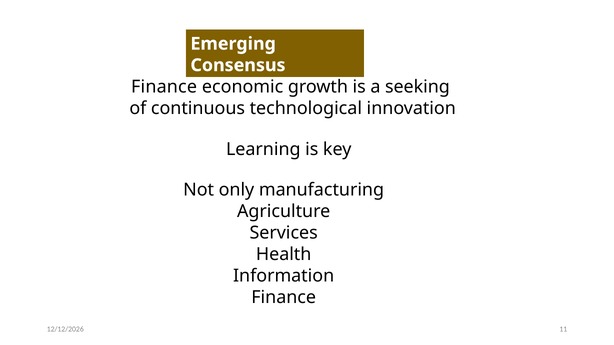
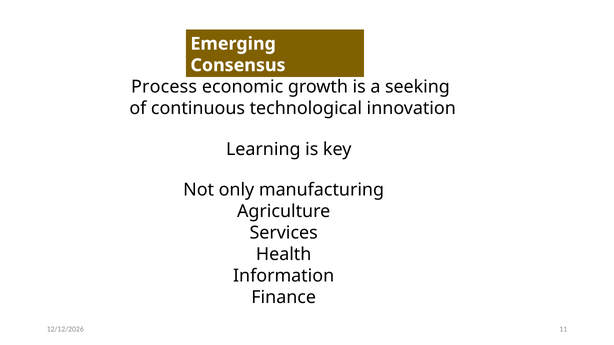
Finance: Finance -> Process (164, 87)
